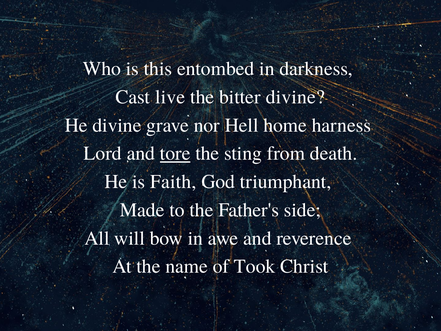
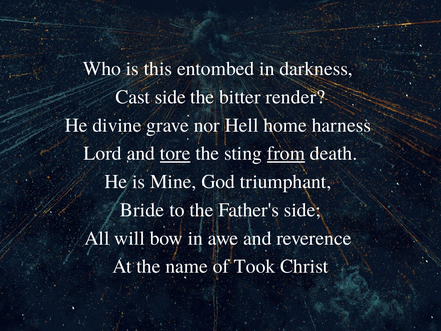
Cast live: live -> side (170, 97)
bitter divine: divine -> render (295, 97)
from underline: none -> present (286, 153)
Faith: Faith -> Mine (173, 182)
Made: Made -> Bride (142, 210)
